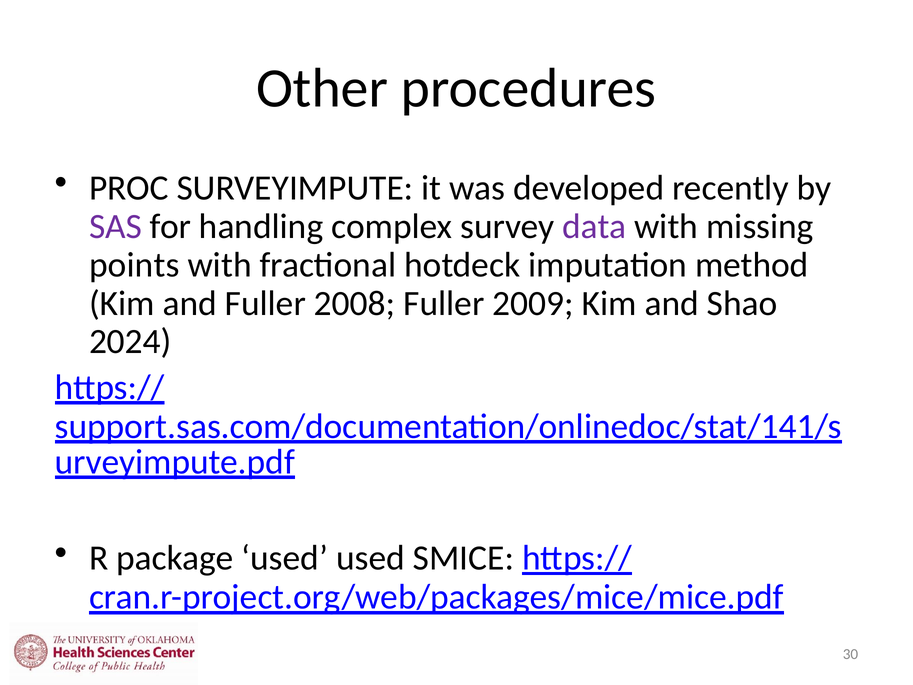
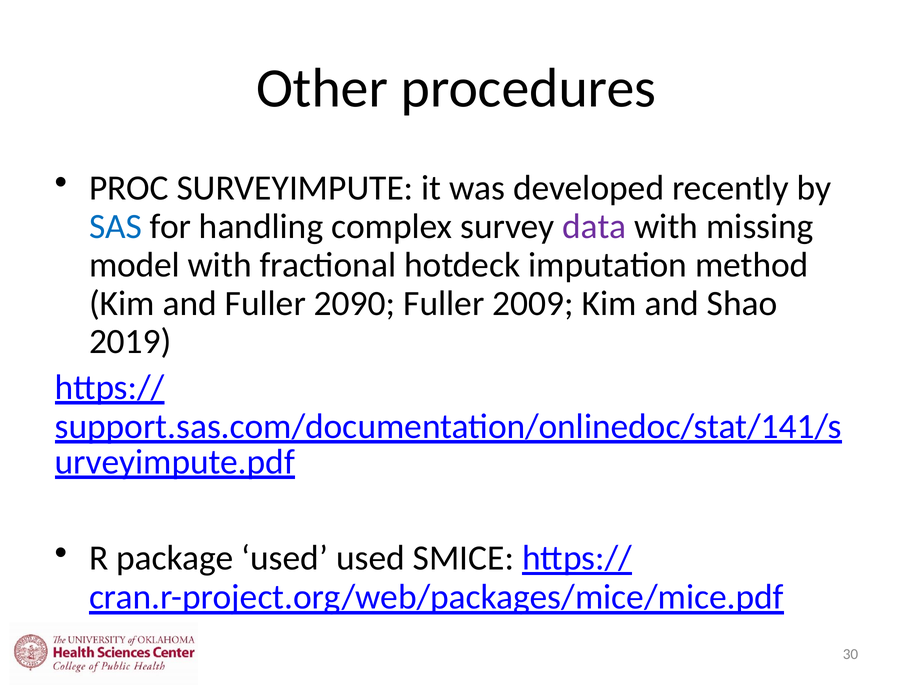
SAS colour: purple -> blue (116, 226)
points: points -> model (134, 265)
2008: 2008 -> 2090 (355, 303)
2024: 2024 -> 2019 (130, 342)
